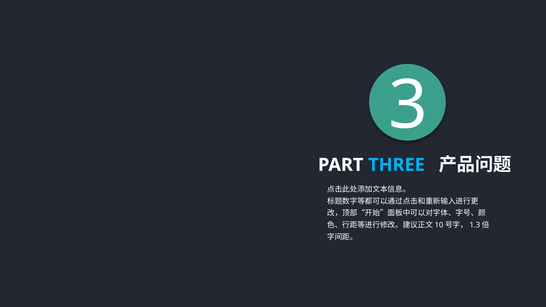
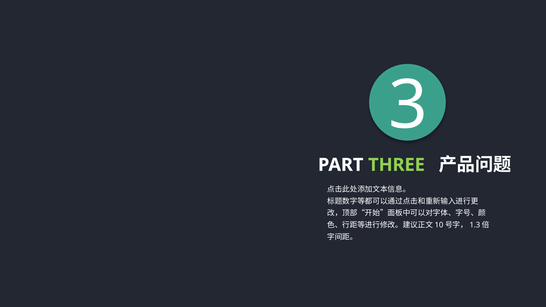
THREE colour: light blue -> light green (396, 165)
